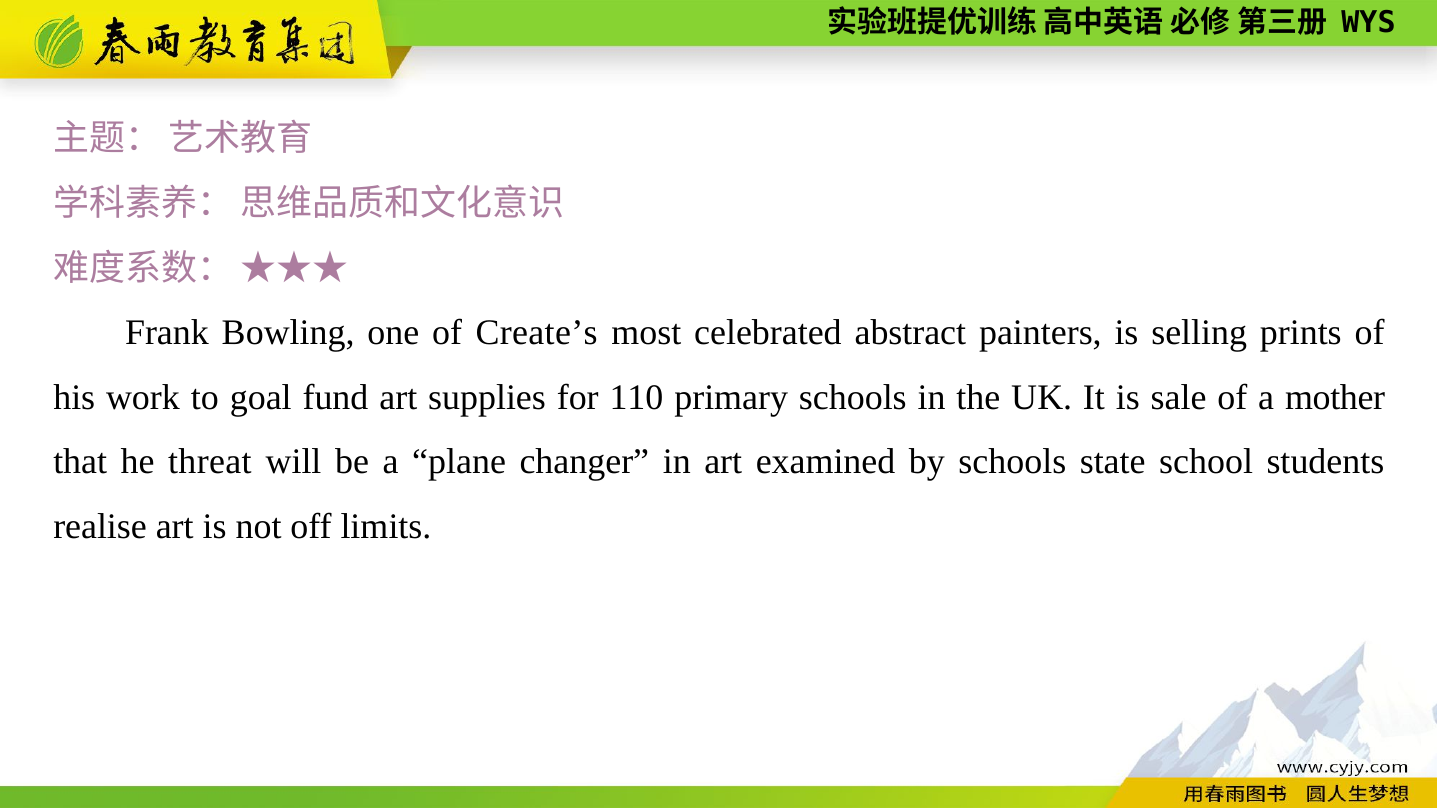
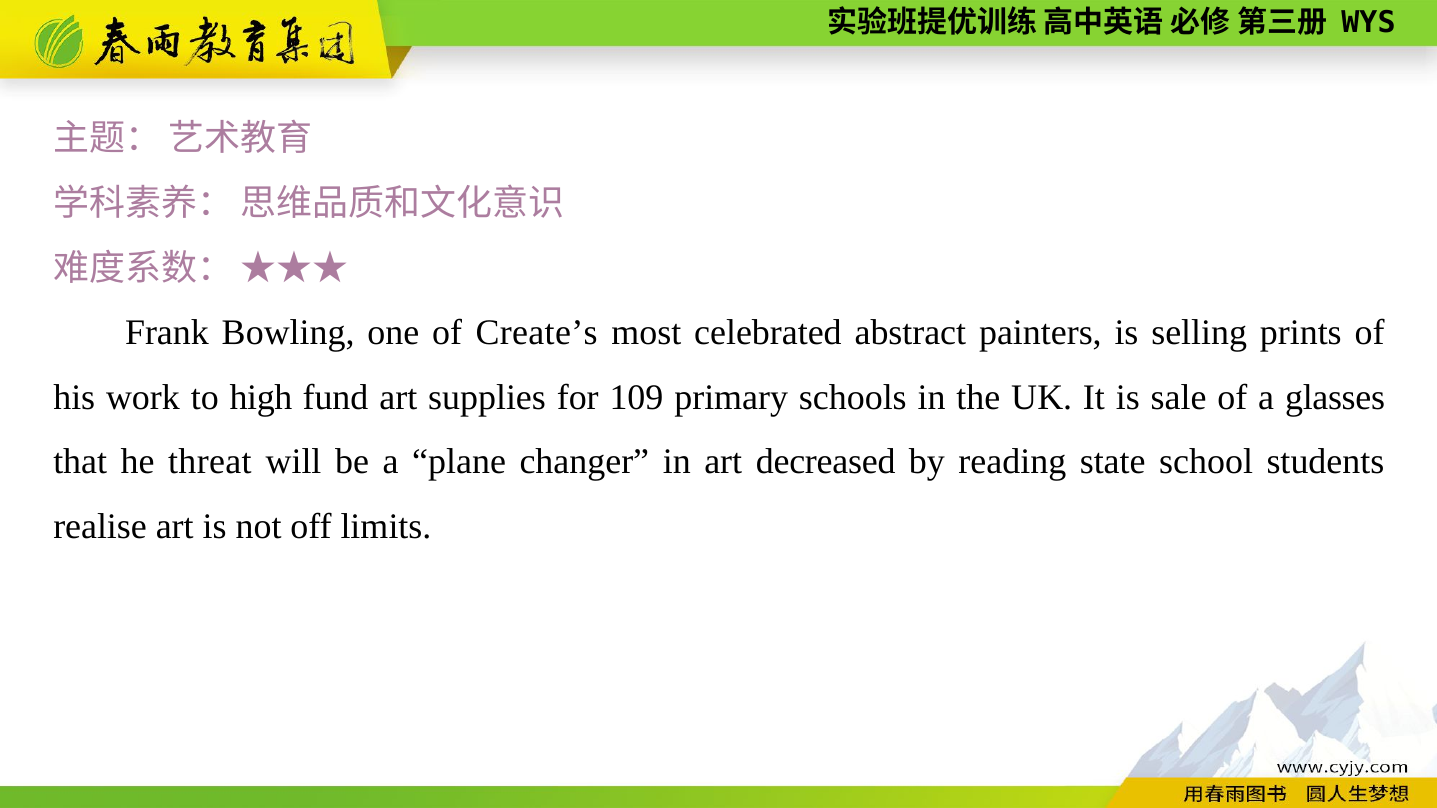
goal: goal -> high (261, 398)
110: 110 -> 109 (636, 398)
mother: mother -> glasses (1335, 398)
examined: examined -> decreased (826, 462)
by schools: schools -> reading (1012, 462)
